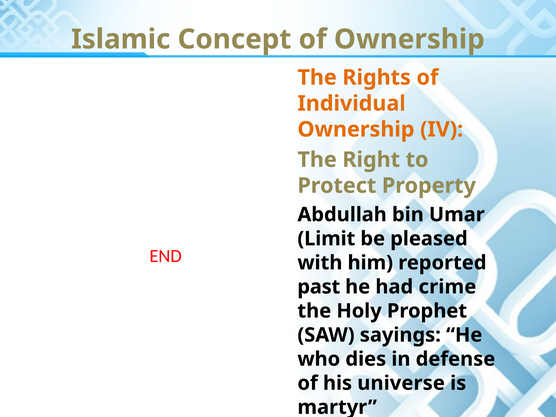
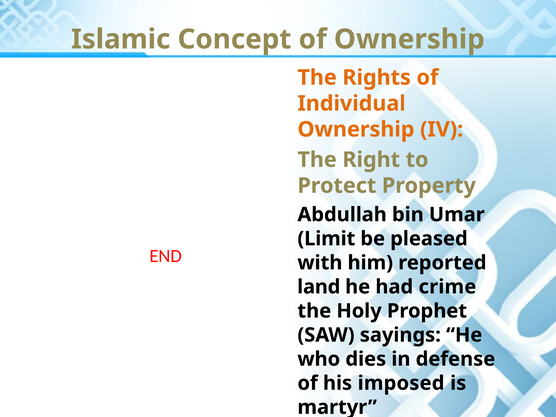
past: past -> land (319, 287)
universe: universe -> imposed (401, 383)
